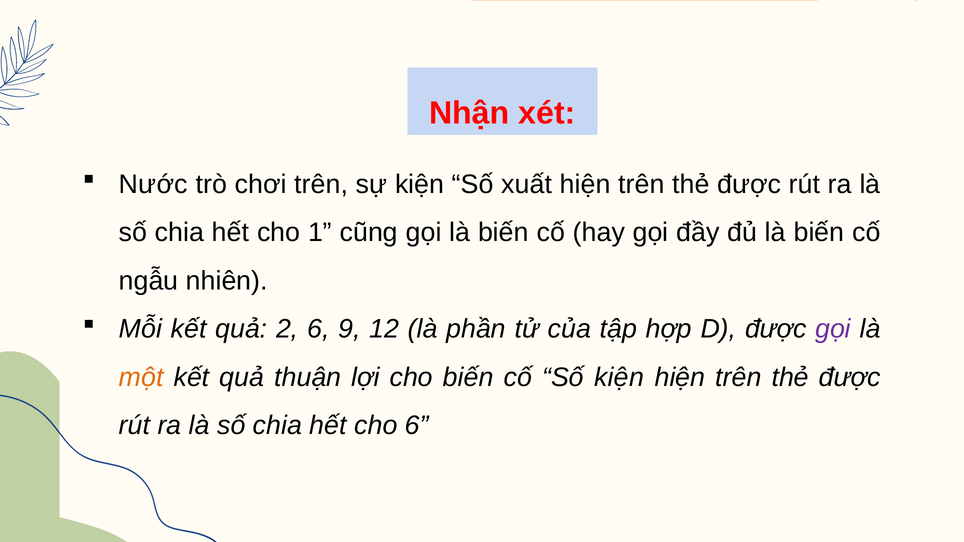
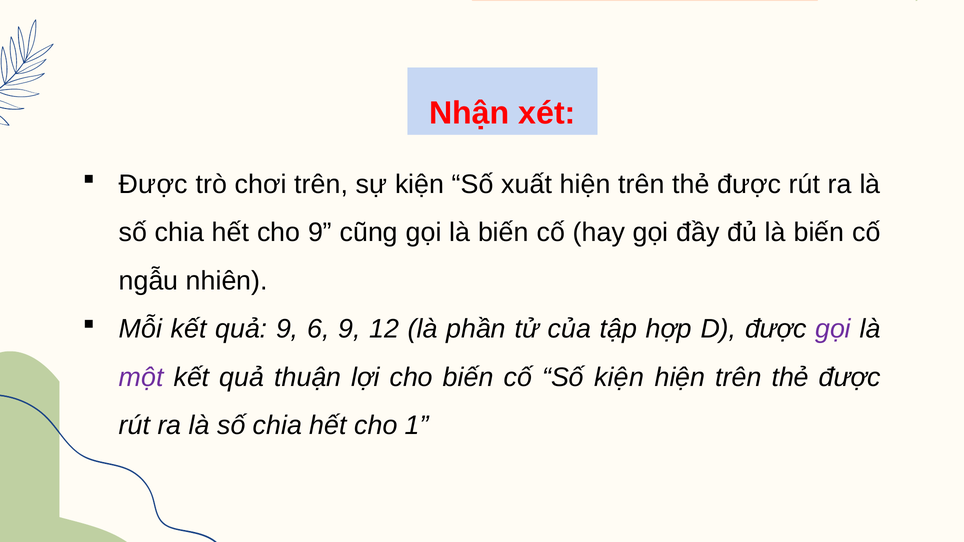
Nước: Nước -> Được (153, 185)
cho 1: 1 -> 9 (320, 233)
quả 2: 2 -> 9 (287, 329)
một colour: orange -> purple (141, 377)
cho 6: 6 -> 1 (417, 426)
